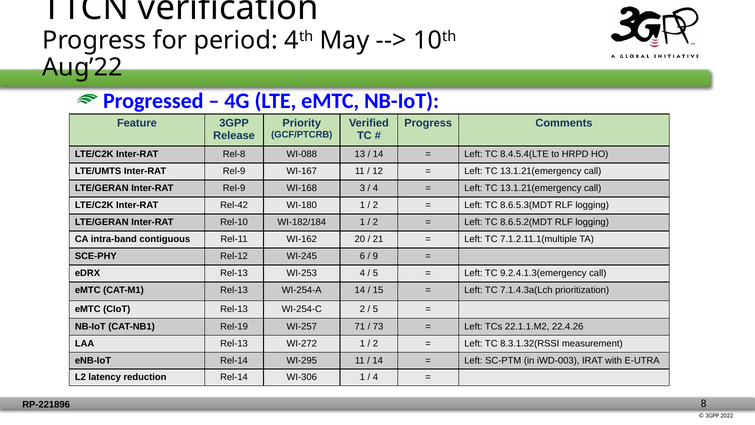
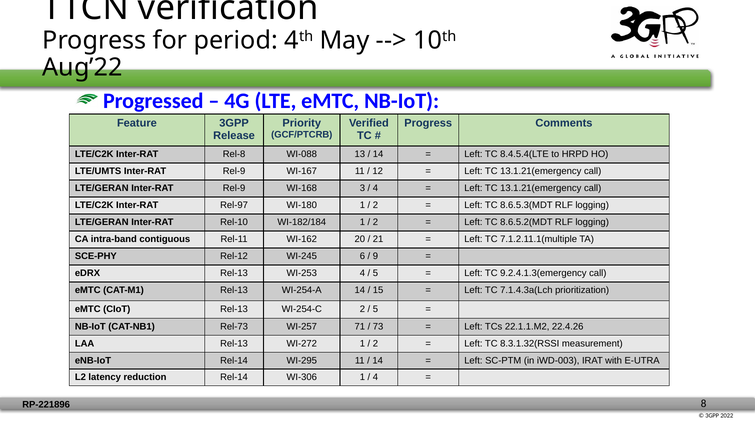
Rel-42: Rel-42 -> Rel-97 (234, 205)
Rel-19: Rel-19 -> Rel-73 (234, 326)
